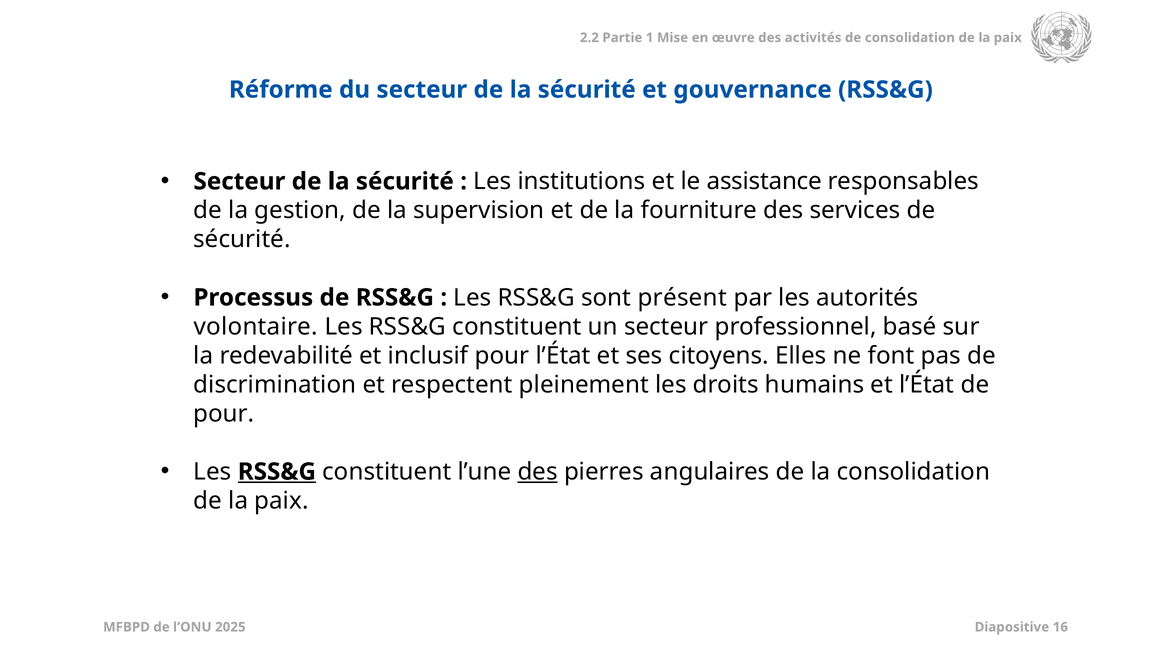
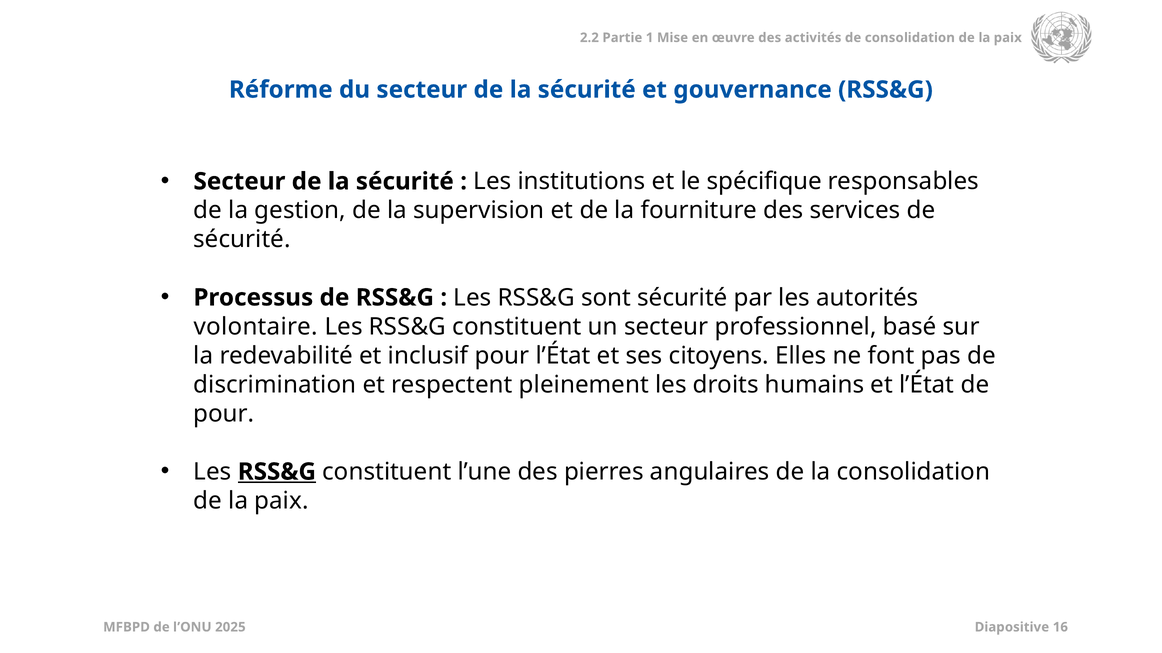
assistance: assistance -> spécifique (764, 182)
sont présent: présent -> sécurité (682, 298)
des underline: present -> none (538, 472)
